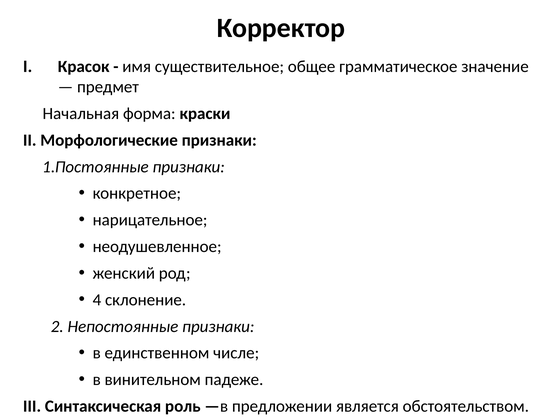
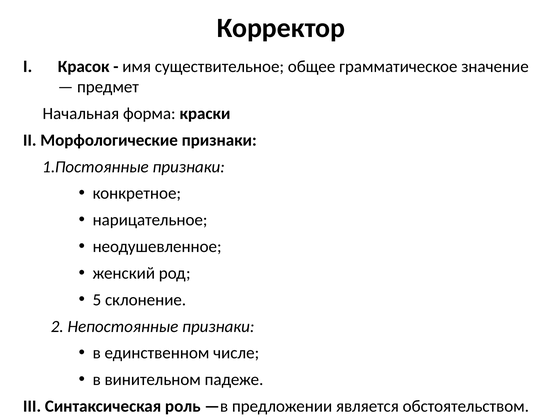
4: 4 -> 5 (97, 300)
